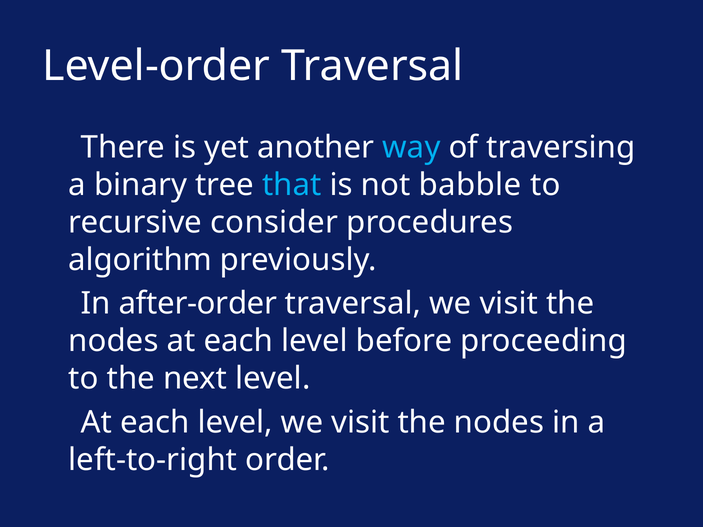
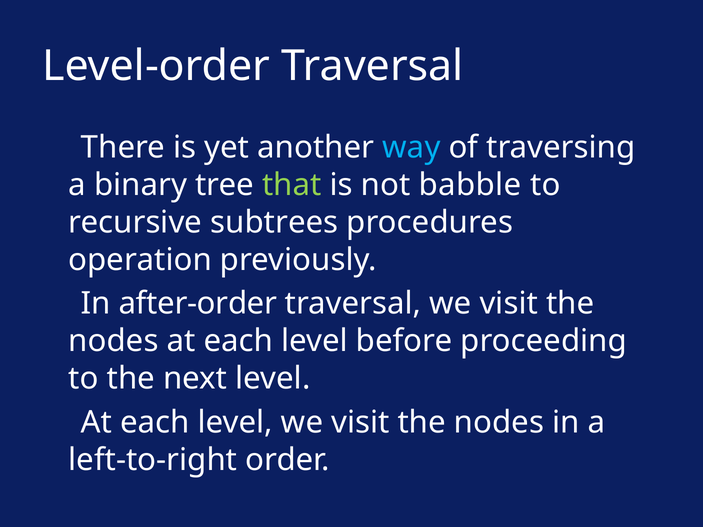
that colour: light blue -> light green (292, 185)
consider: consider -> subtrees (274, 222)
algorithm: algorithm -> operation (140, 260)
